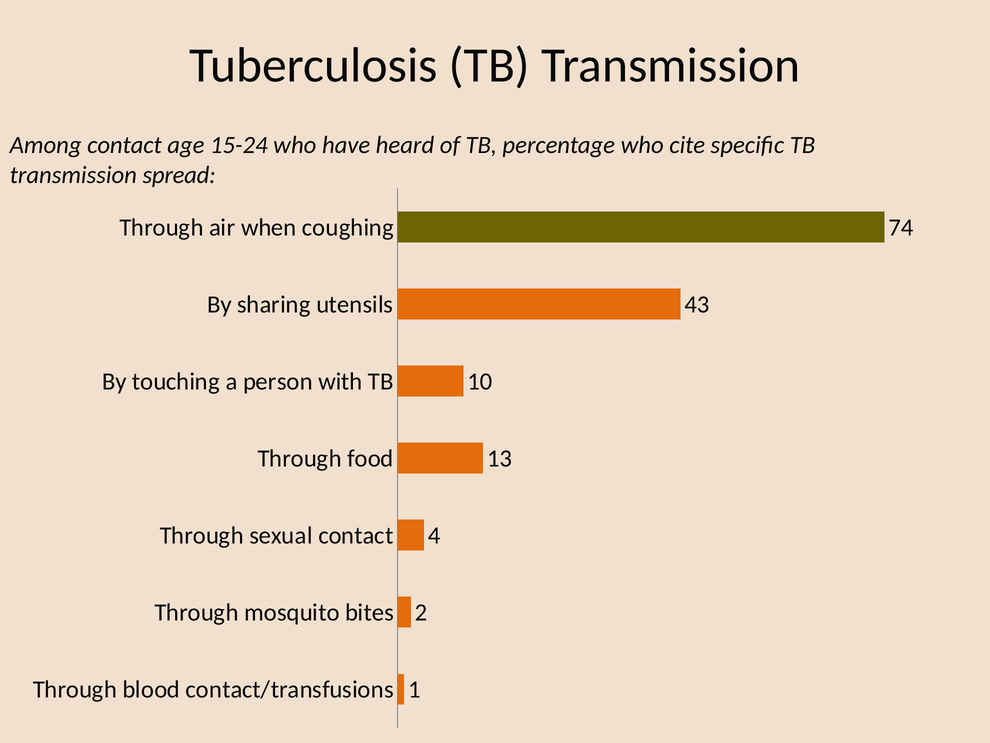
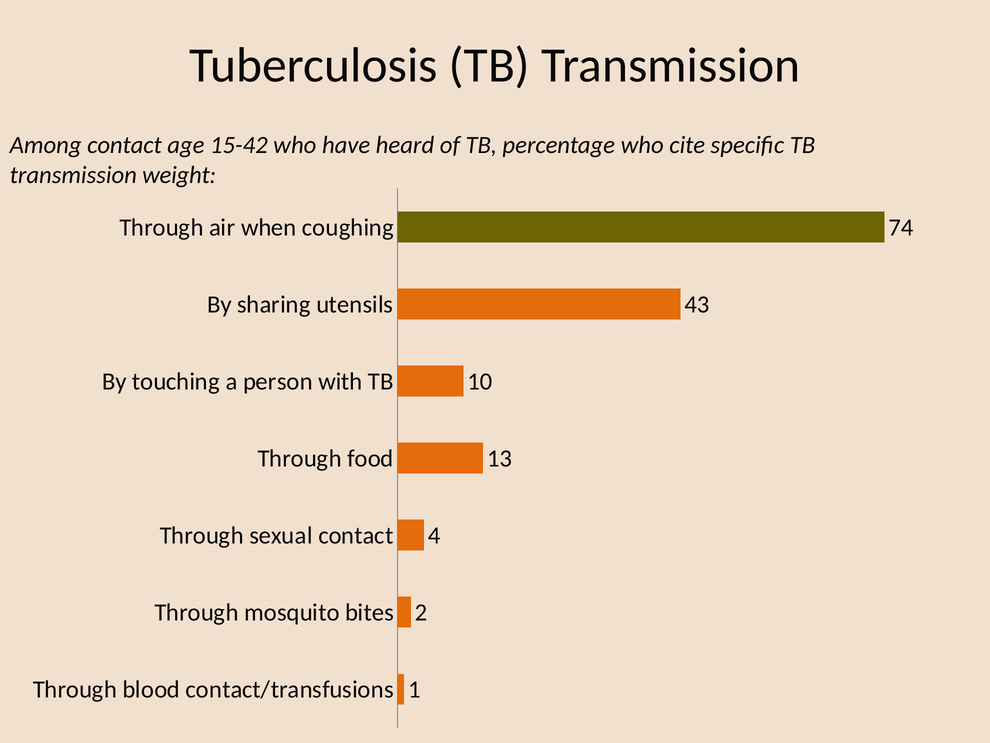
15-24: 15-24 -> 15-42 (239, 145)
spread: spread -> weight (179, 175)
